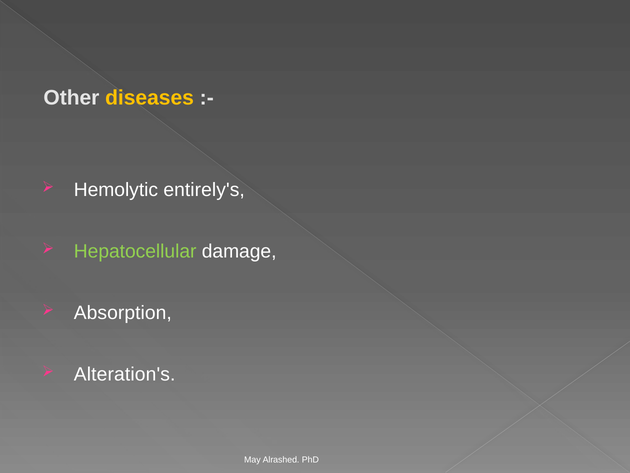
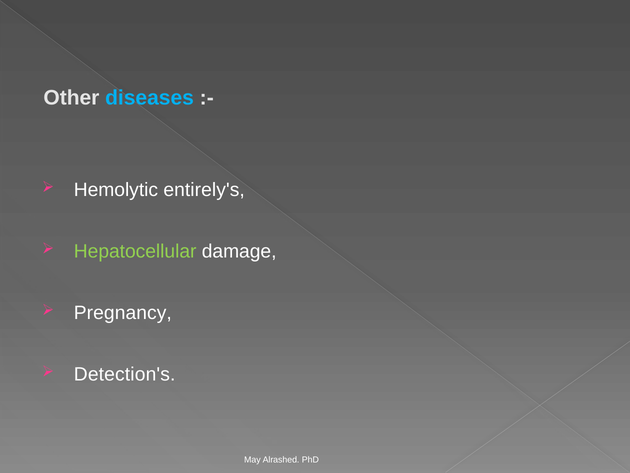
diseases colour: yellow -> light blue (150, 98)
Absorption: Absorption -> Pregnancy (123, 313)
Alteration's: Alteration's -> Detection's (125, 374)
